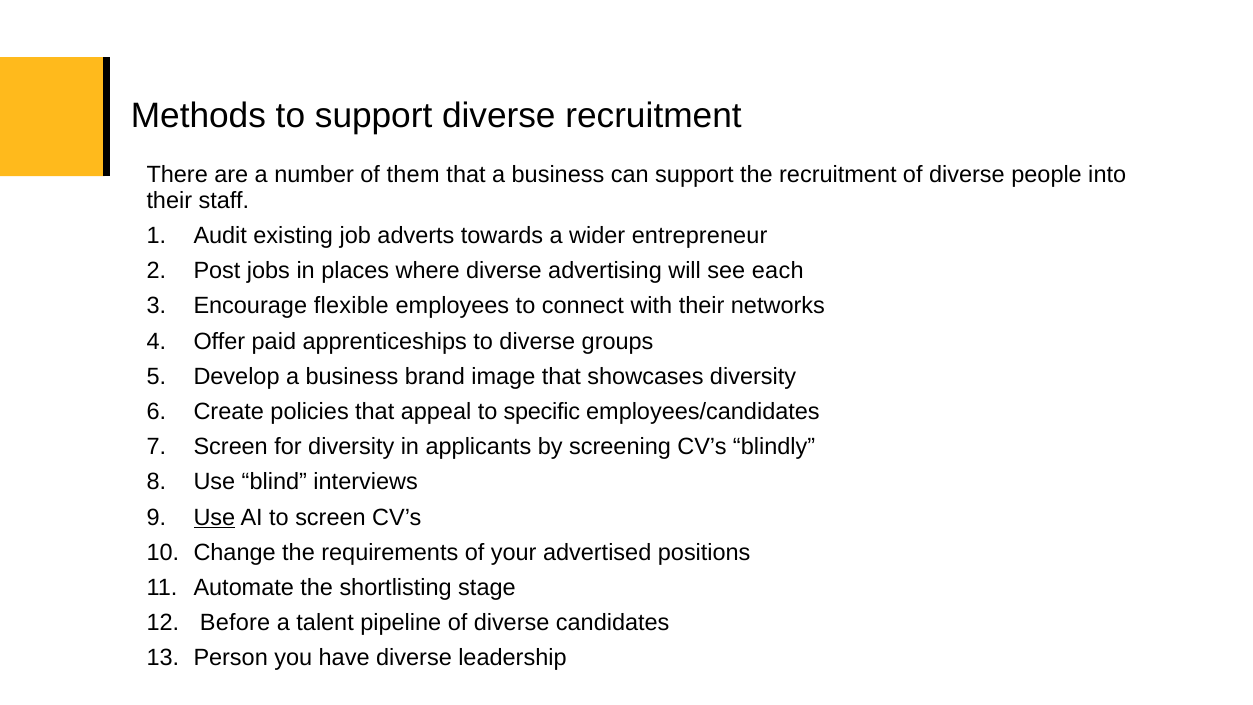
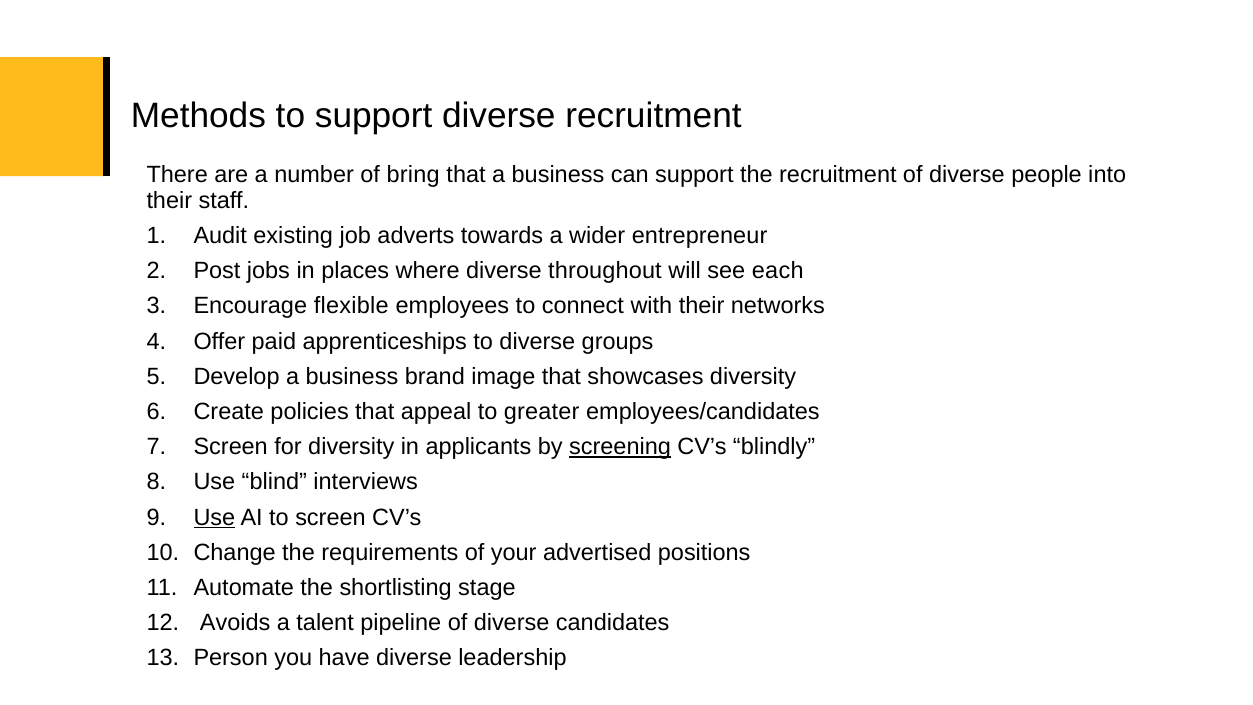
them: them -> bring (413, 175)
advertising: advertising -> throughout (605, 271)
specific: specific -> greater (542, 412)
screening underline: none -> present (620, 447)
Before: Before -> Avoids (235, 623)
